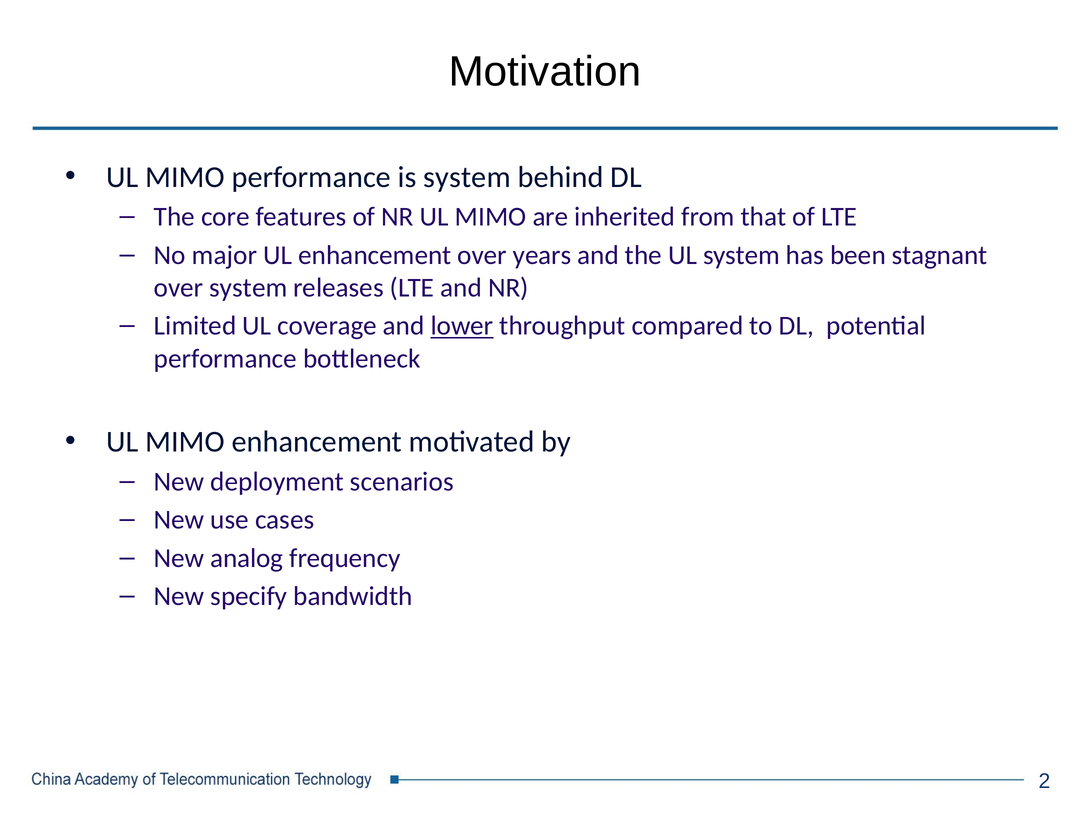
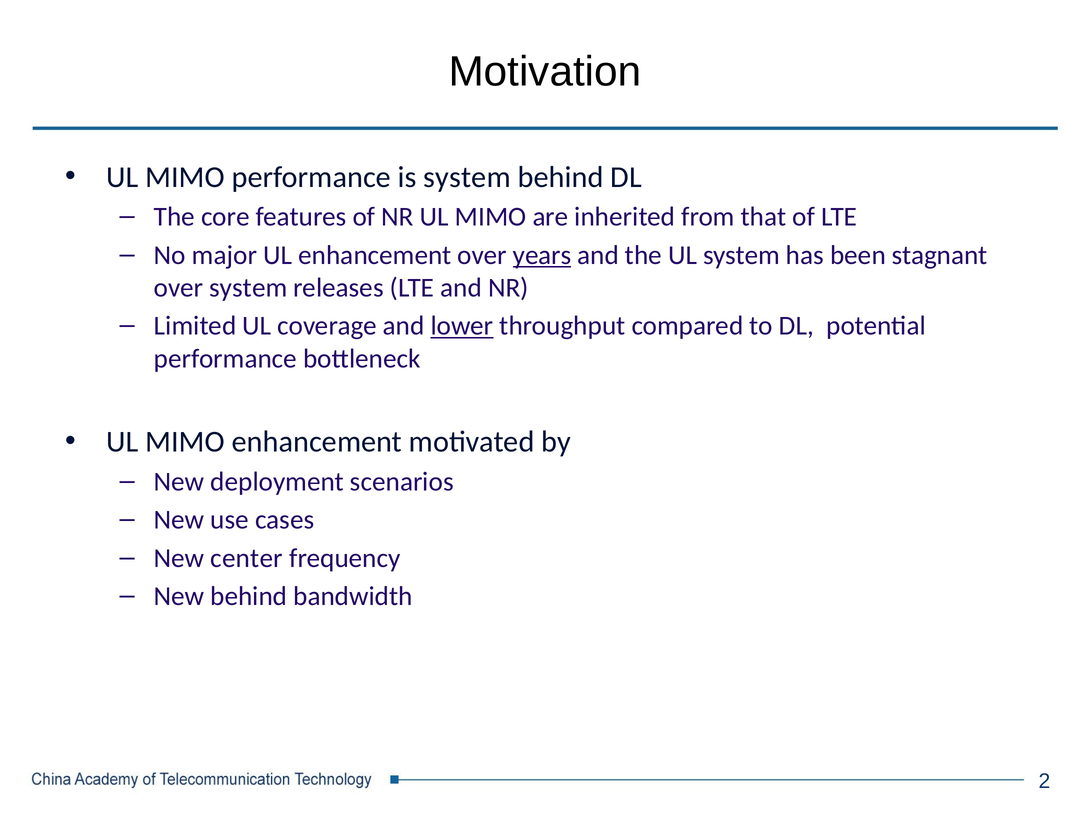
years underline: none -> present (542, 255)
analog: analog -> center (247, 558)
New specify: specify -> behind (249, 596)
